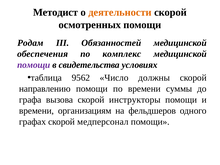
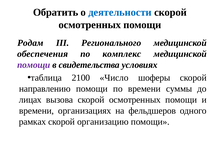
Методист: Методист -> Обратить (56, 12)
деятельности colour: orange -> blue (120, 12)
Обязанностей: Обязанностей -> Регионального (111, 43)
9562: 9562 -> 2100 (81, 78)
должны: должны -> шоферы (154, 78)
графа: графа -> лицах (30, 100)
вызова скорой инструкторы: инструкторы -> осмотренных (135, 100)
организациям: организациям -> организациях (85, 111)
графах: графах -> рамках (33, 122)
медперсонал: медперсонал -> организацию (103, 122)
